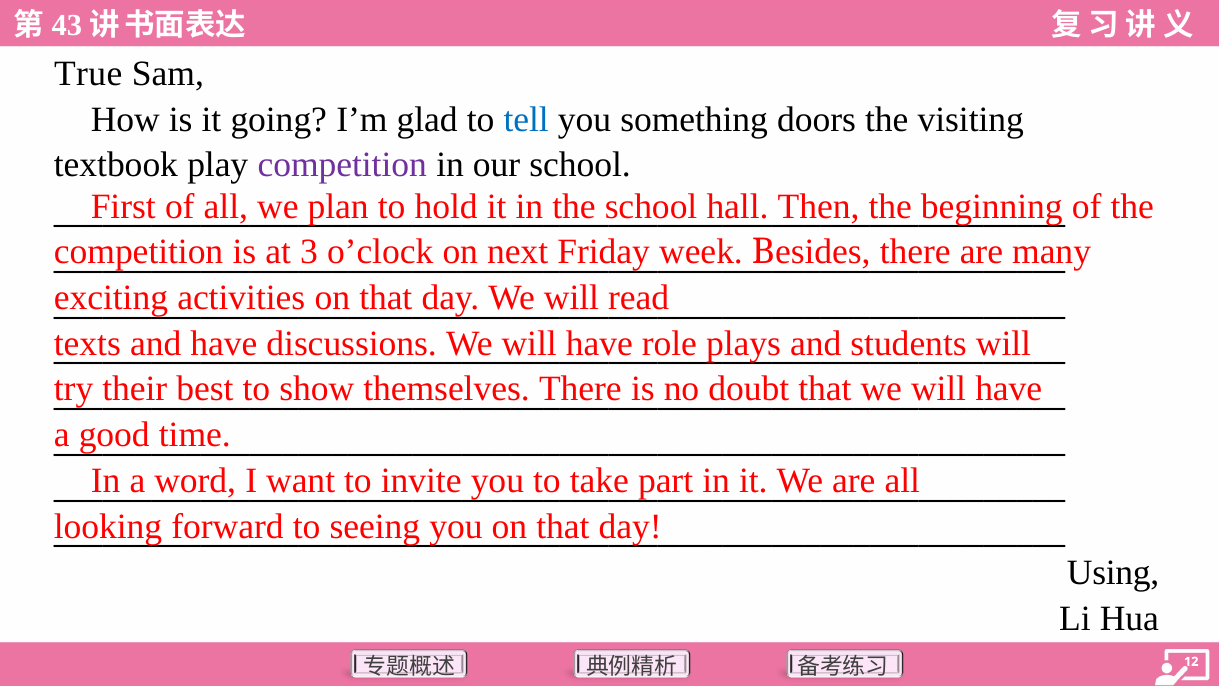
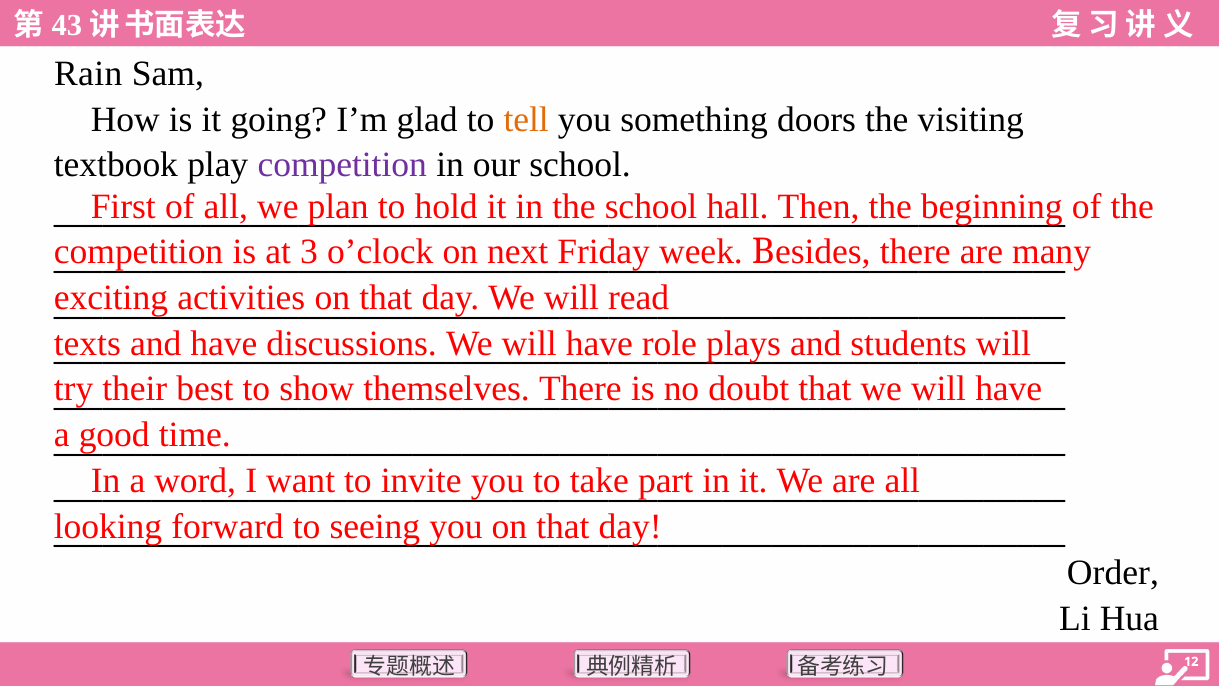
True: True -> Rain (88, 74)
tell colour: blue -> orange (526, 119)
Using: Using -> Order (1113, 572)
